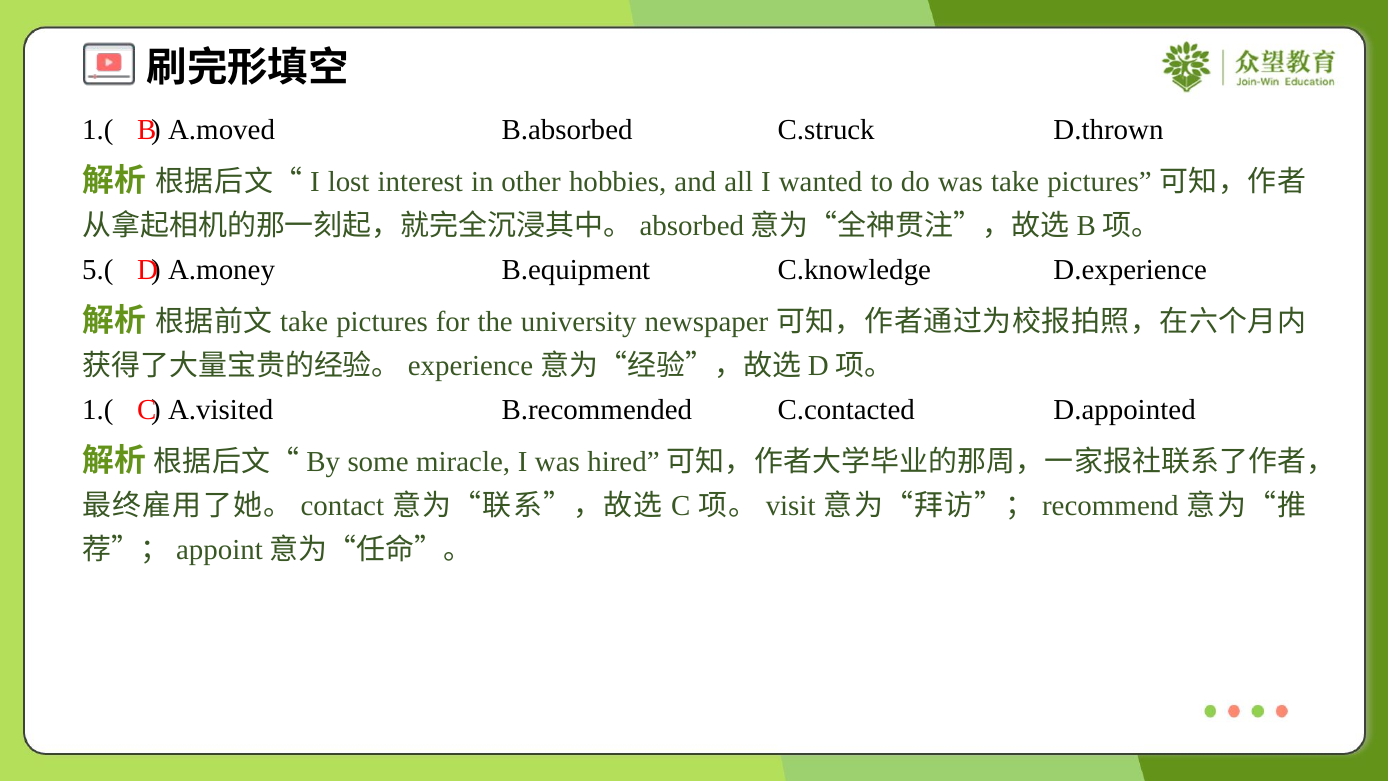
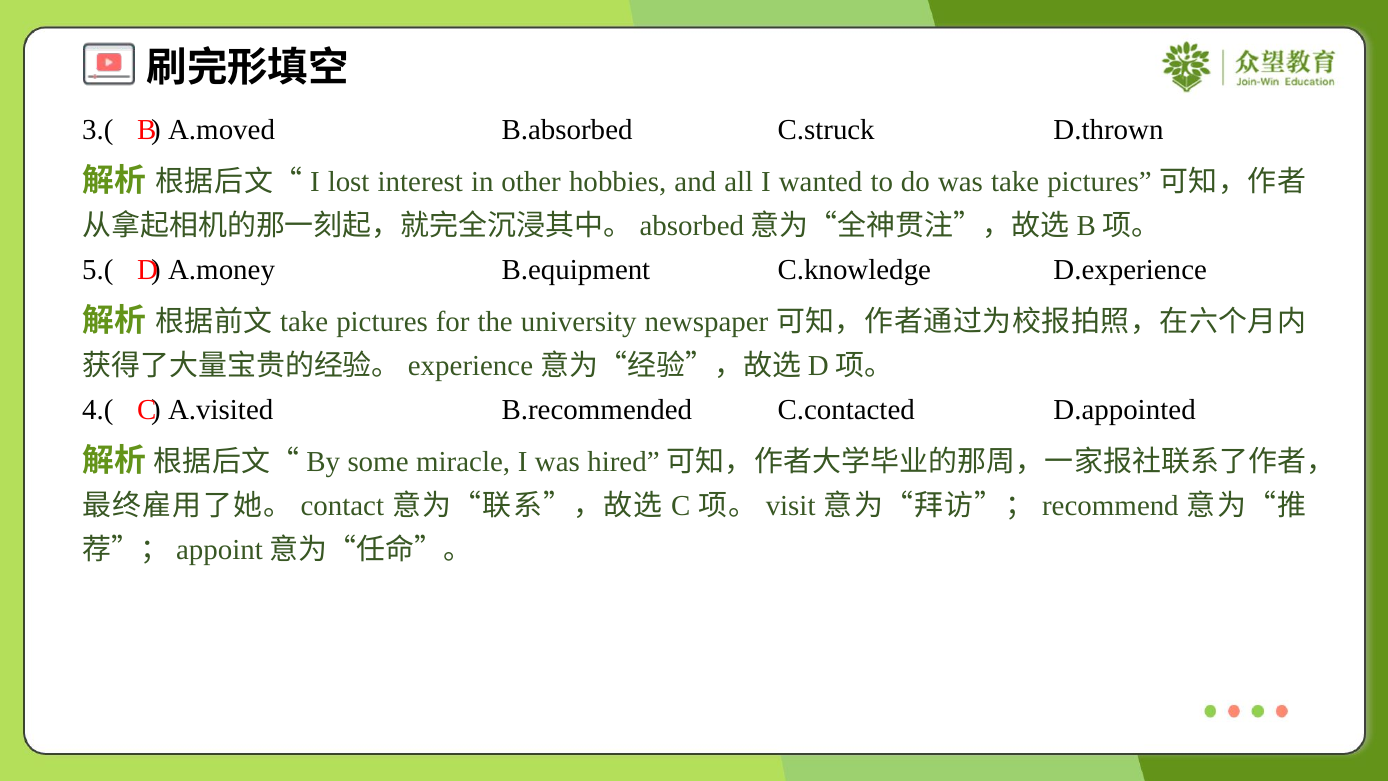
1.(: 1.( -> 3.( (98, 130)
1.(: 1.( -> 4.( (98, 410)
